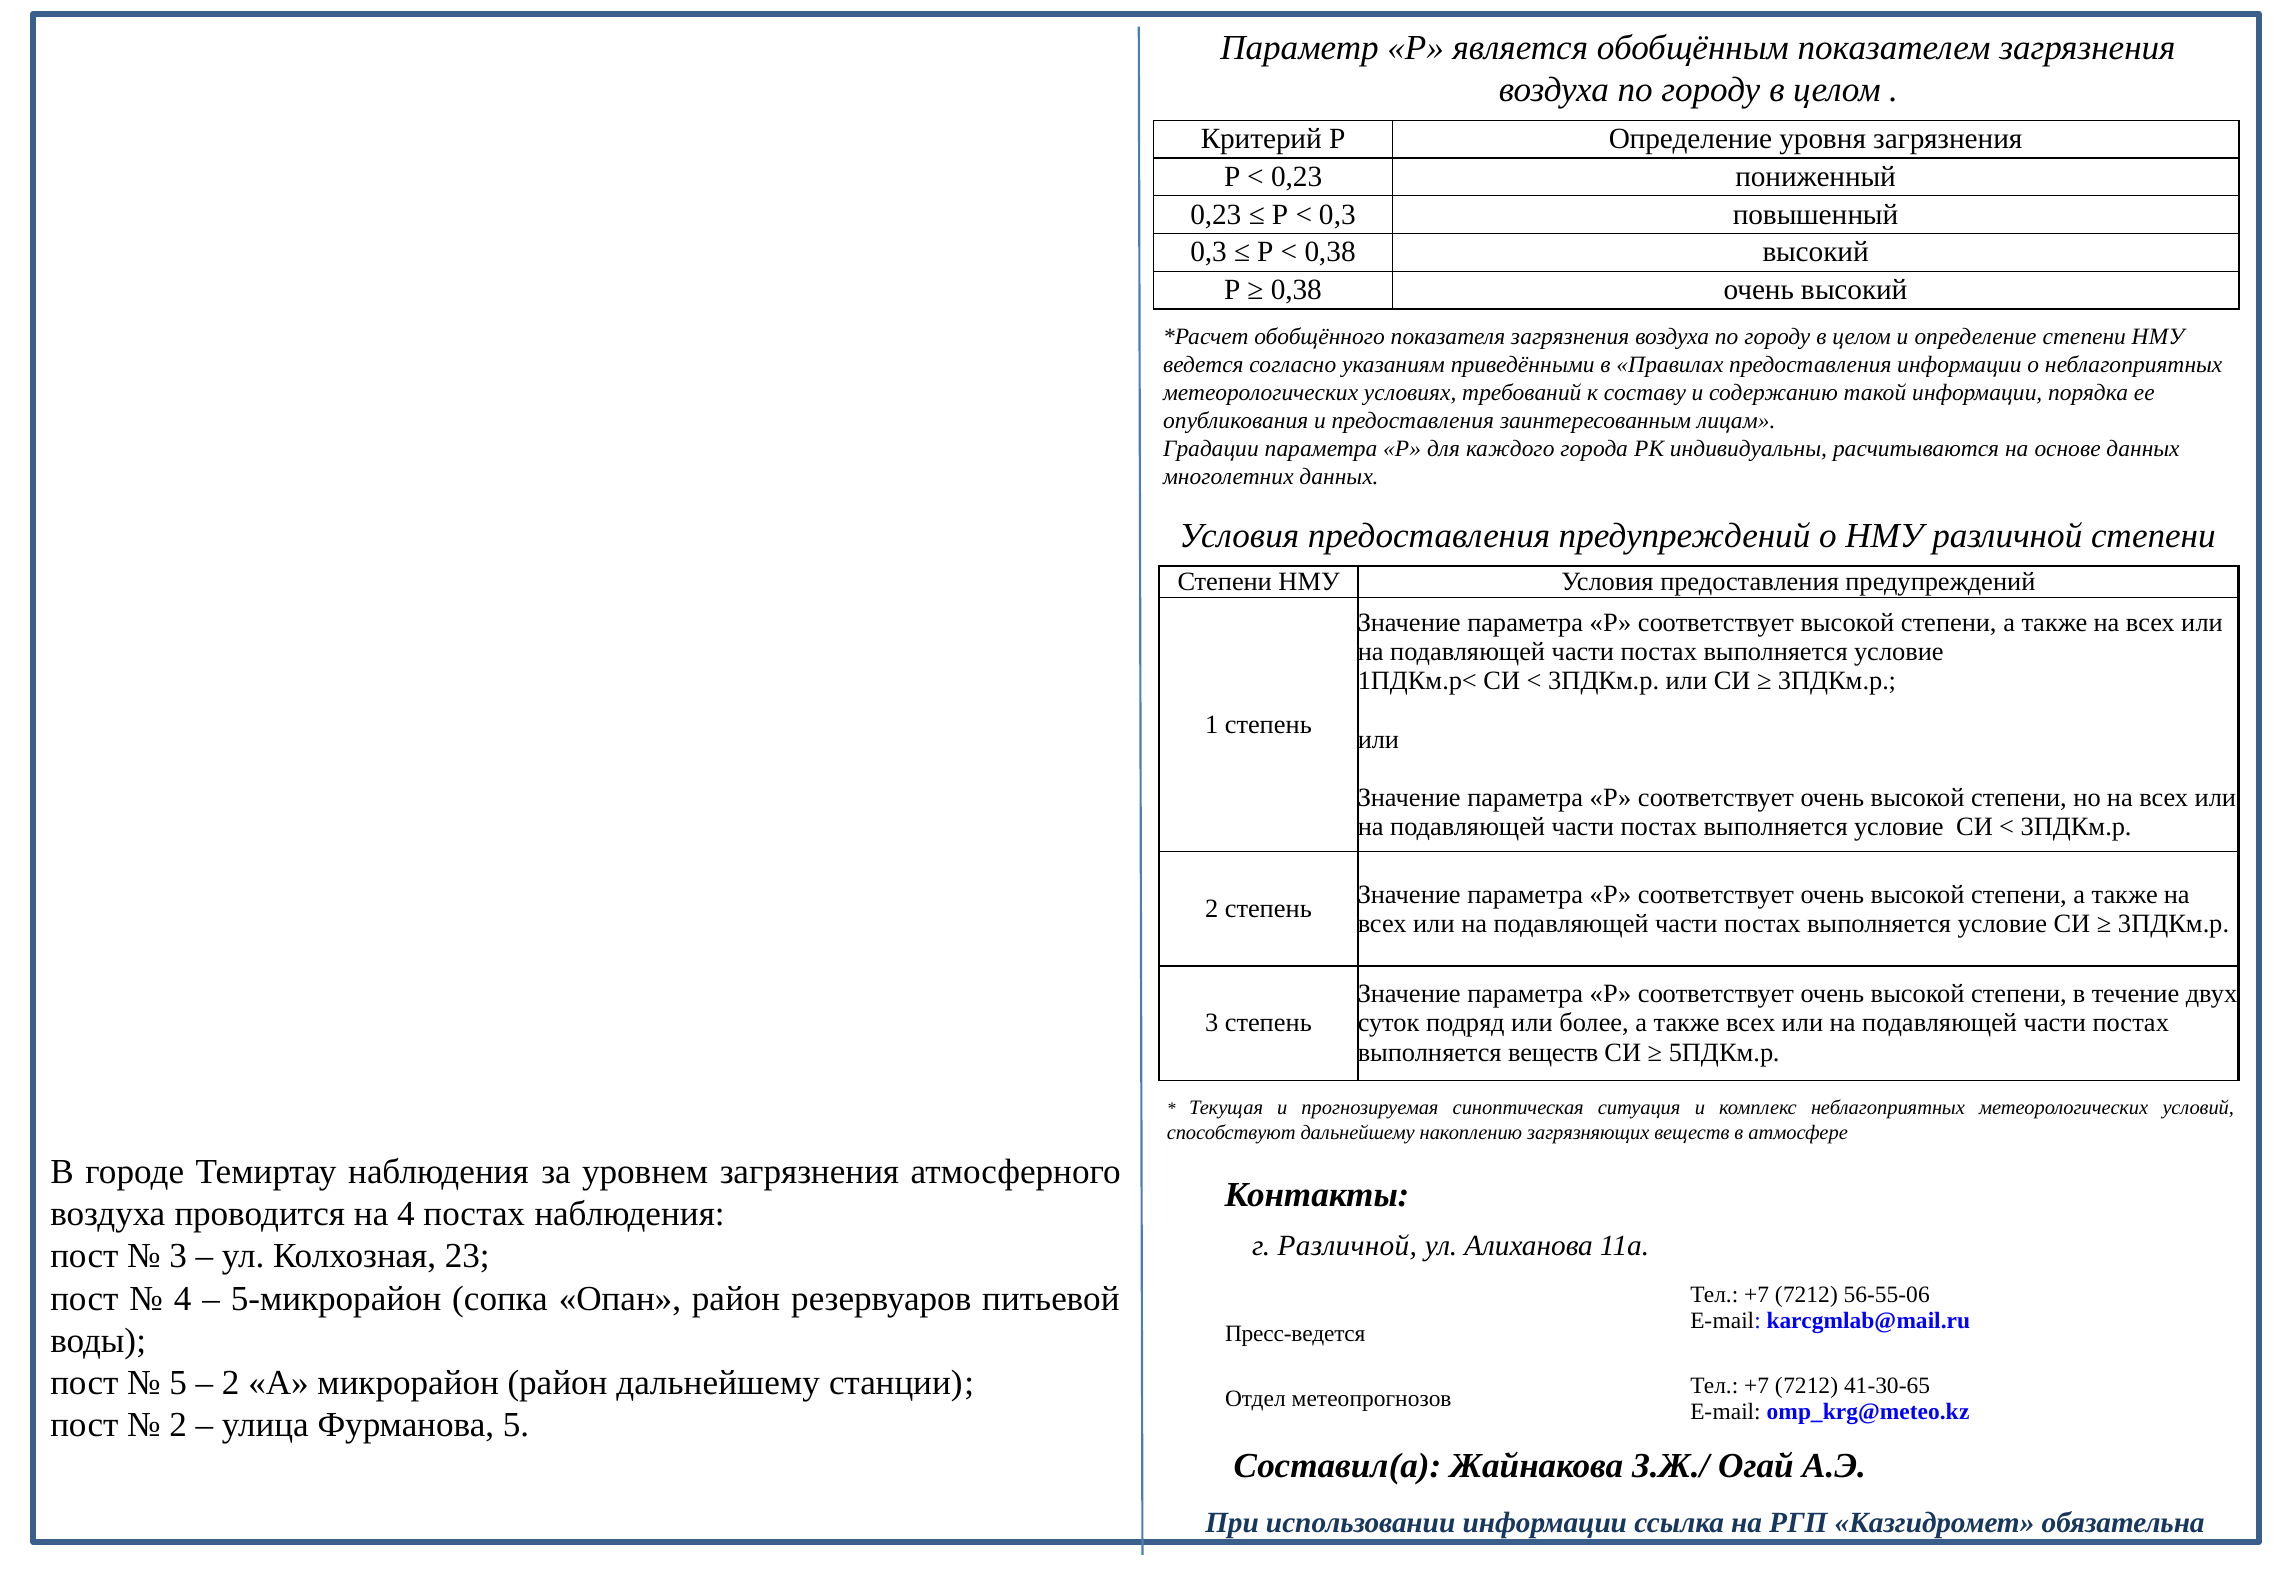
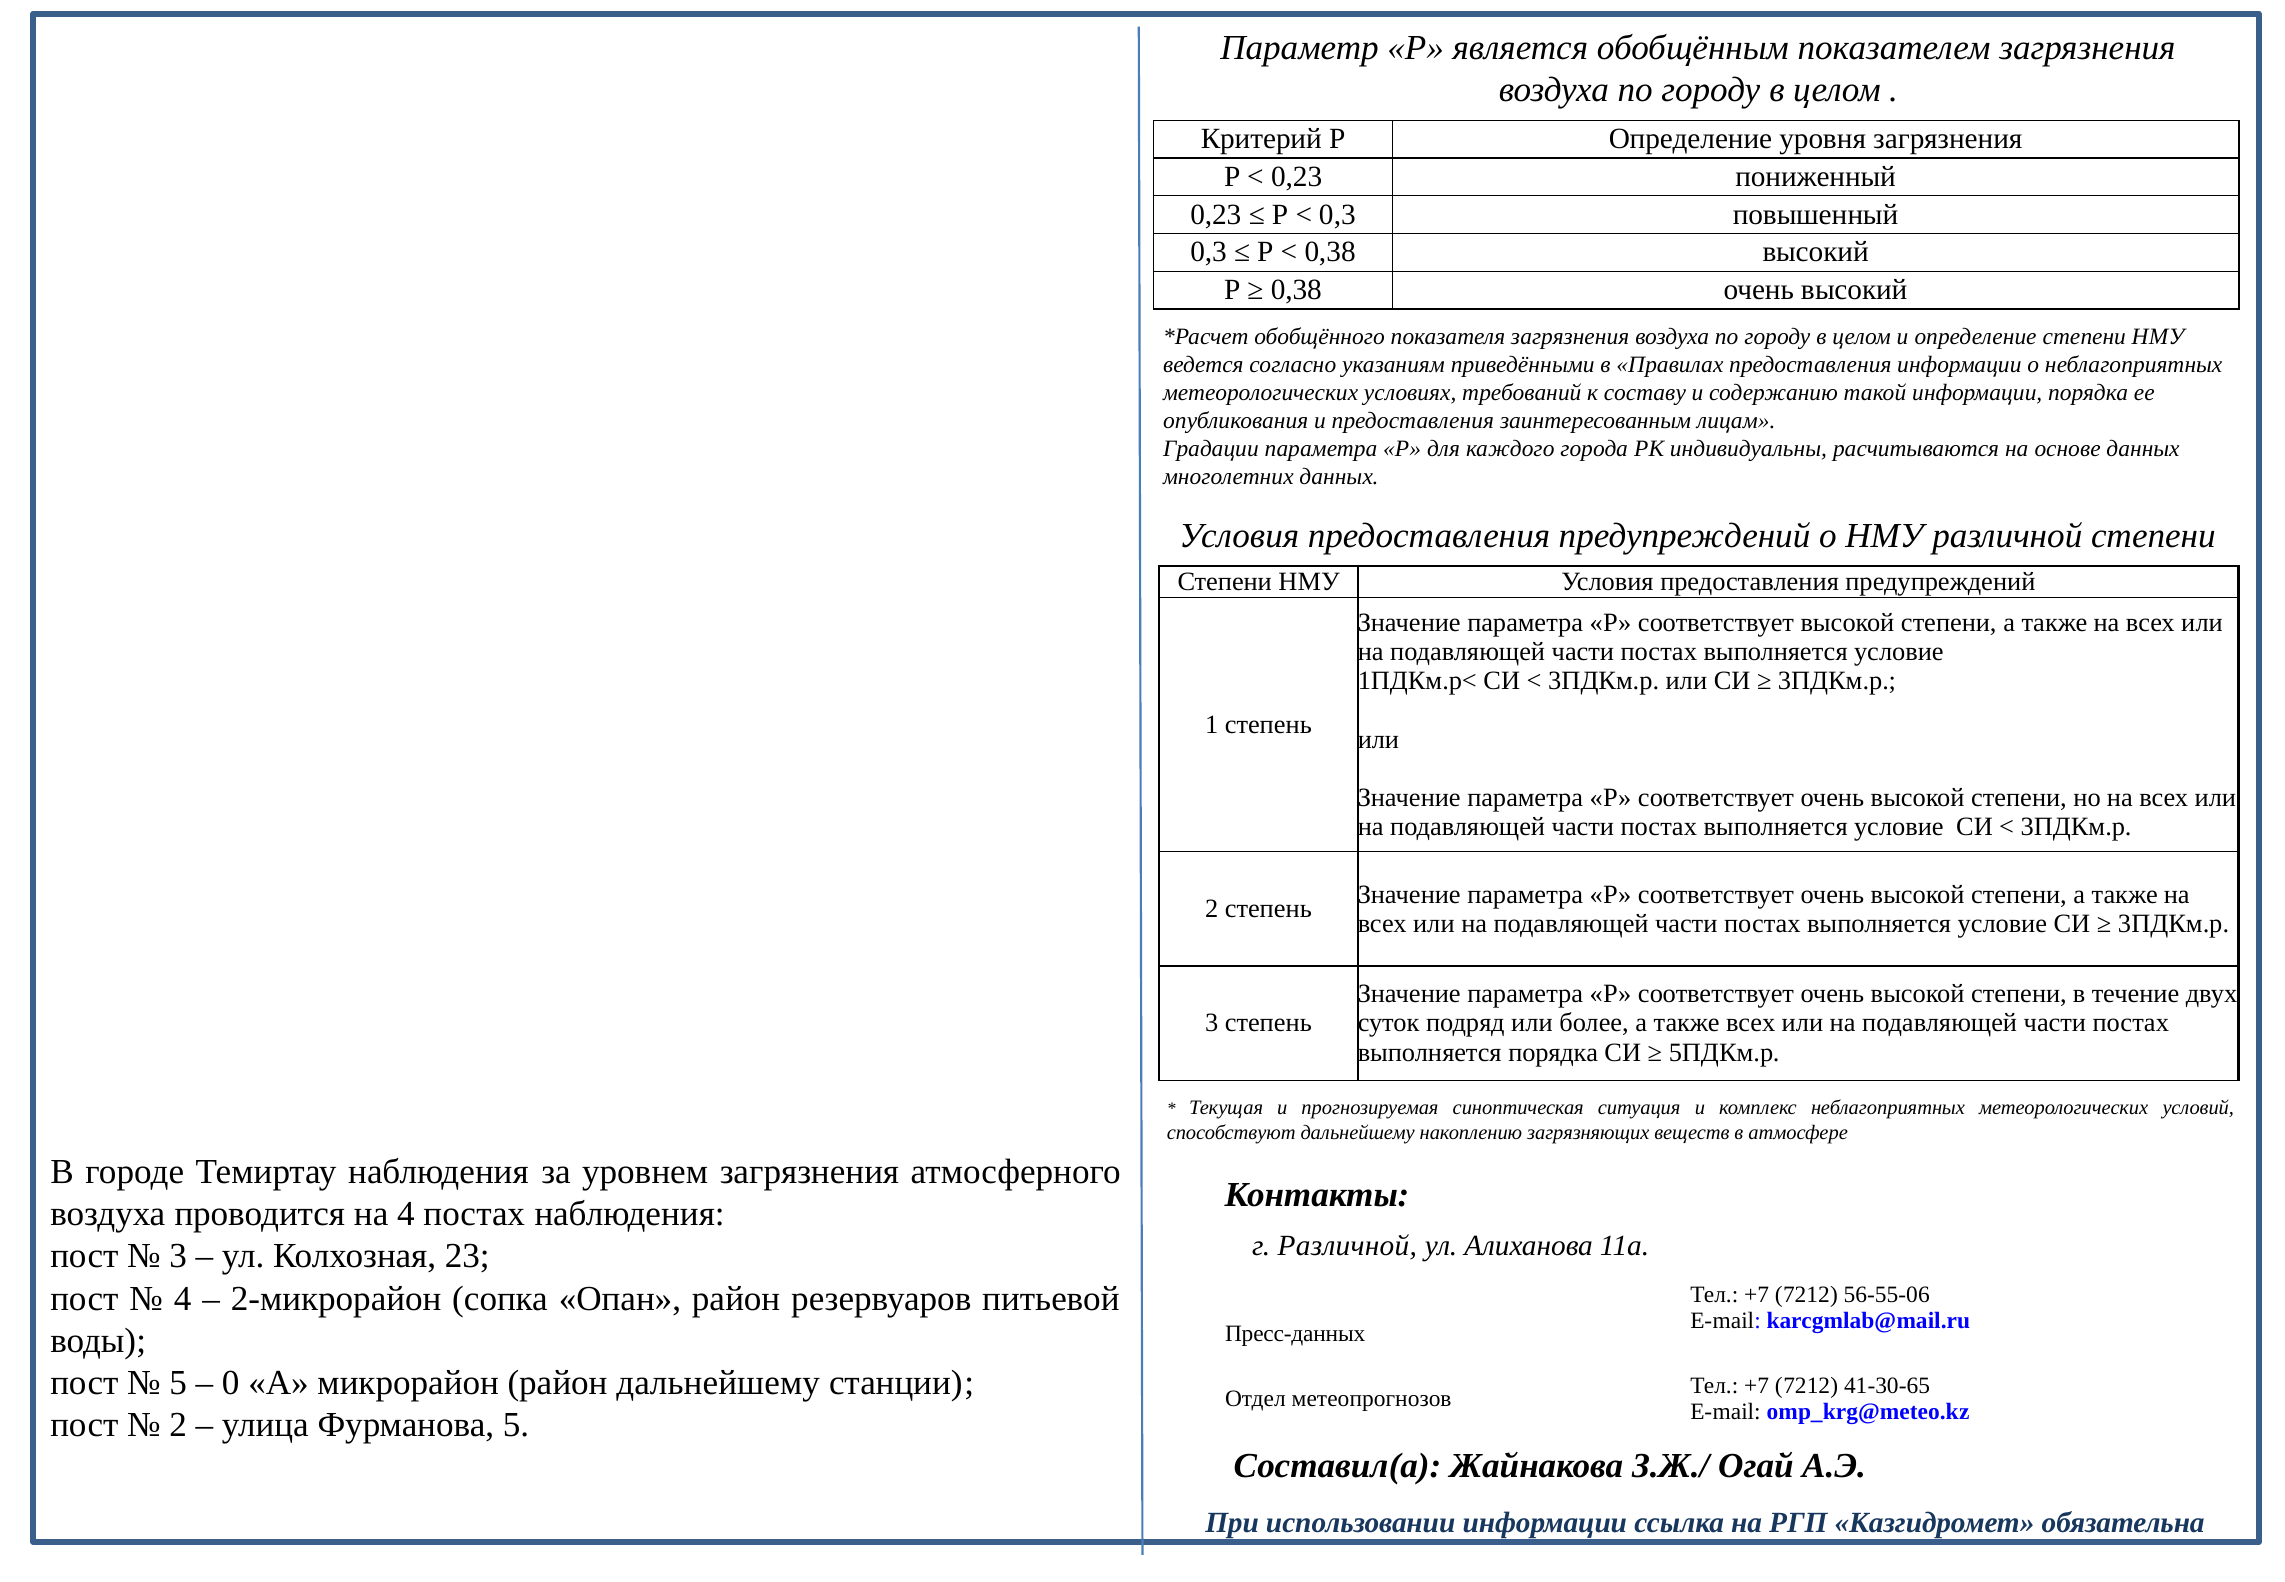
выполняется веществ: веществ -> порядка (1553, 1052)
5-микрорайон: 5-микрорайон -> 2-микрорайон (336, 1298)
Пресс-ведется: Пресс-ведется -> Пресс-данных (1295, 1334)
2: 2 -> 0 (231, 1383)
